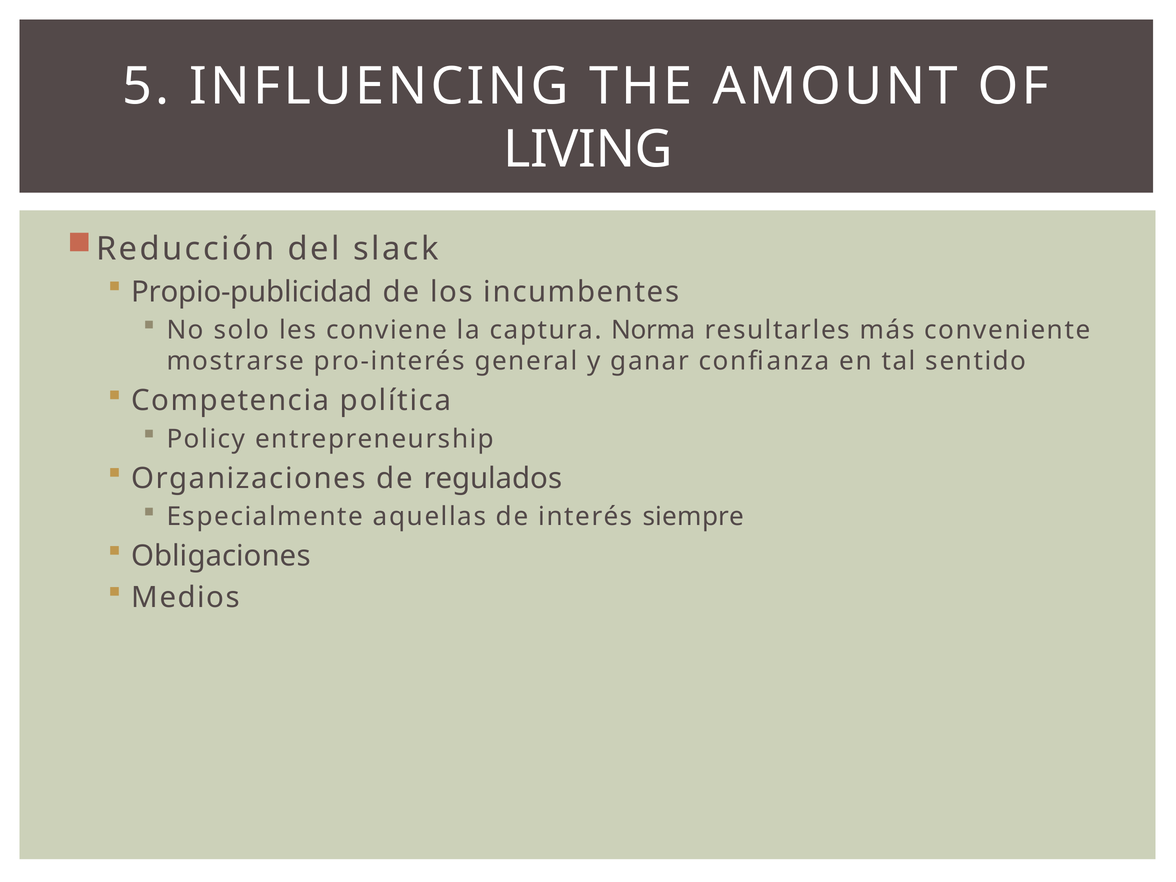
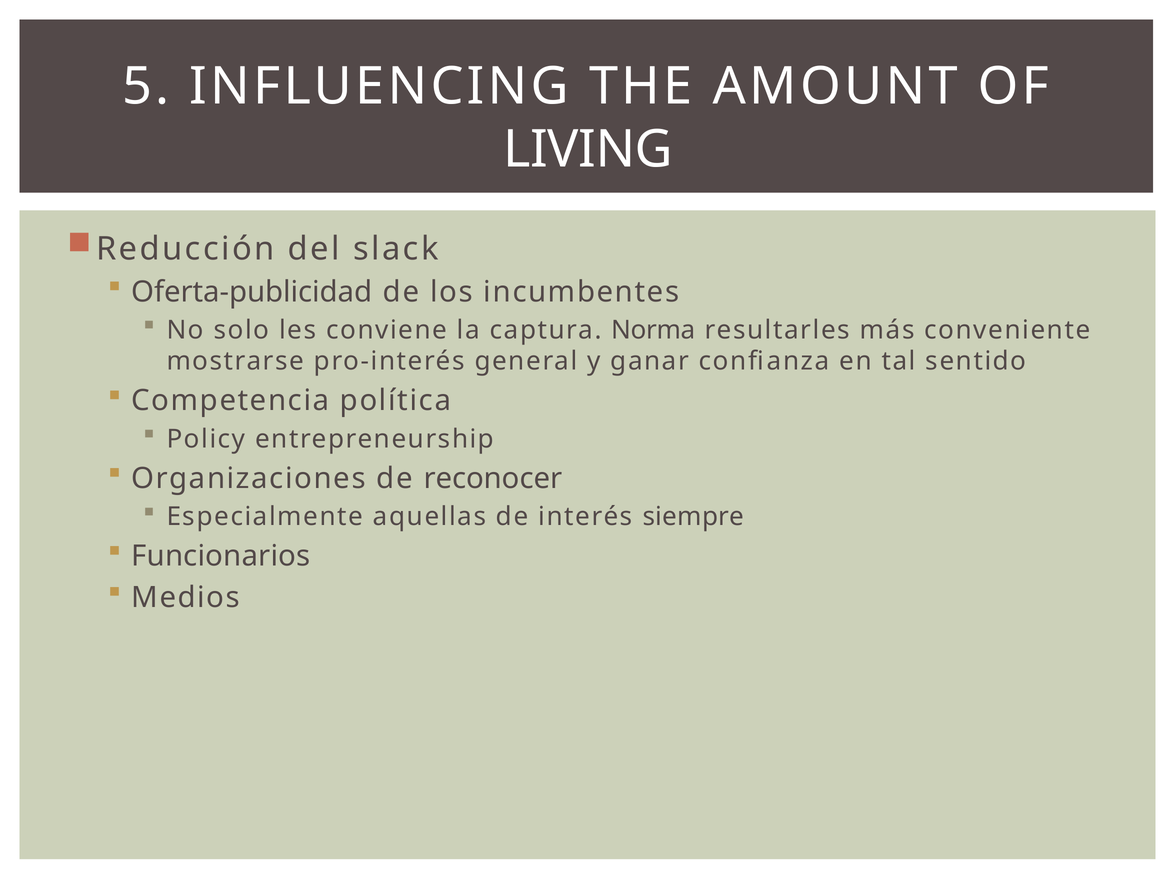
Propio-publicidad: Propio-publicidad -> Oferta-publicidad (252, 292)
regulados: regulados -> reconocer (493, 478)
Obligaciones: Obligaciones -> Funcionarios (221, 556)
